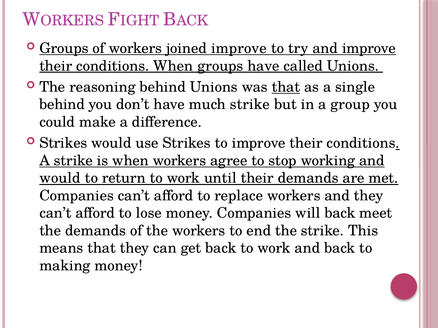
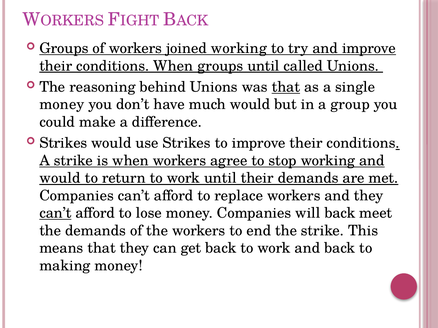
joined improve: improve -> working (239, 48)
groups have: have -> until (263, 66)
behind: behind -> money (62, 105)
much strike: strike -> would (250, 105)
can’t underline: none -> present (55, 213)
